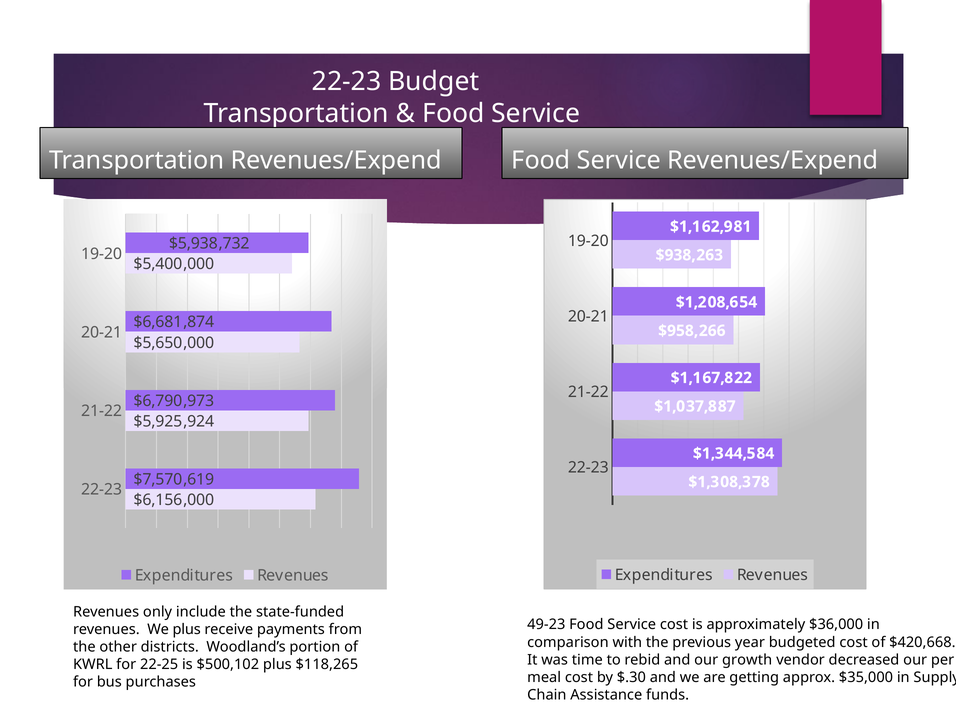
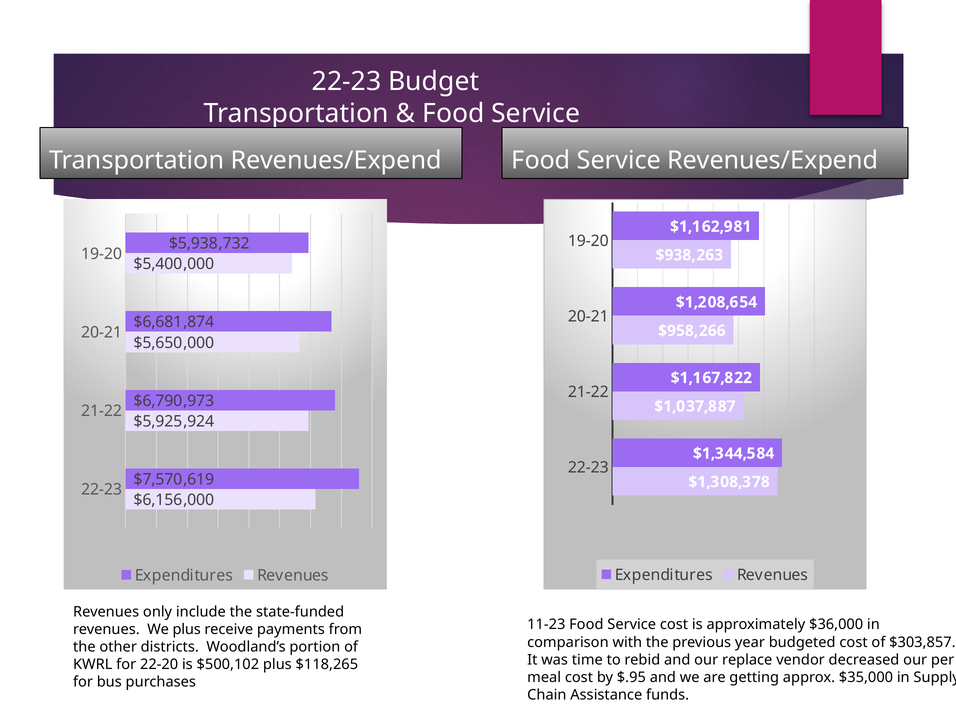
49-23: 49-23 -> 11-23 (546, 625)
$420,668: $420,668 -> $303,857 (922, 642)
growth: growth -> replace (747, 660)
22-25: 22-25 -> 22-20 (159, 665)
$.30: $.30 -> $.95 (631, 677)
